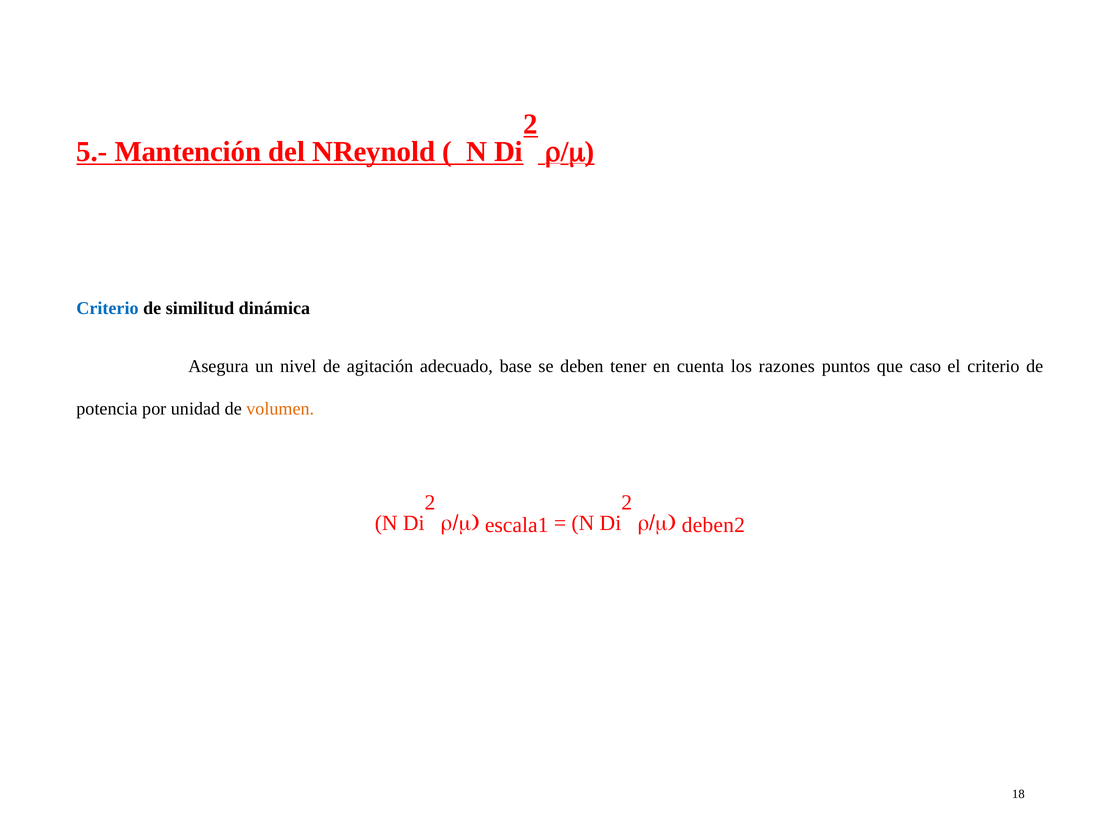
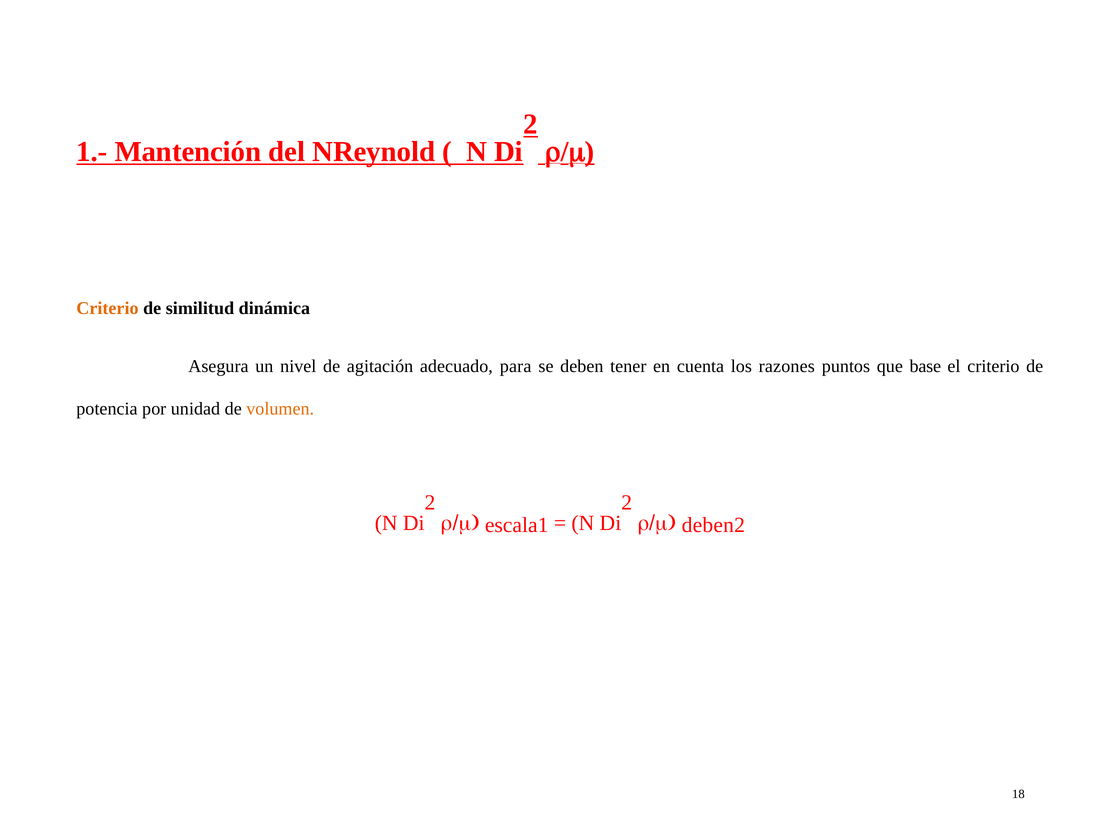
5.-: 5.- -> 1.- (92, 152)
Criterio colour: blue -> orange (107, 308)
base: base -> para (516, 366)
caso: caso -> base (925, 366)
